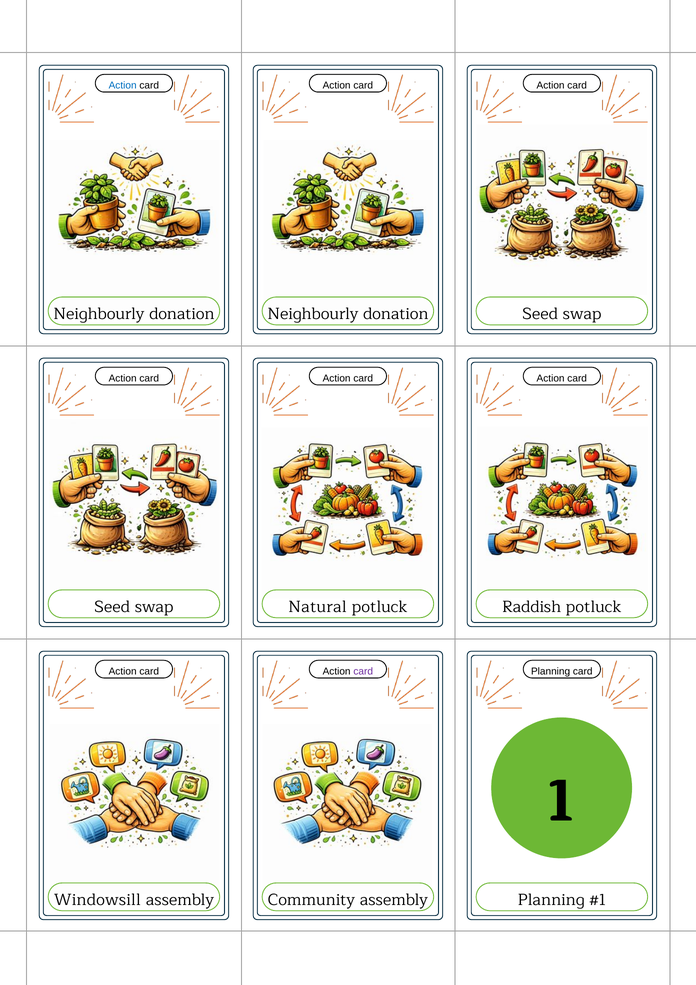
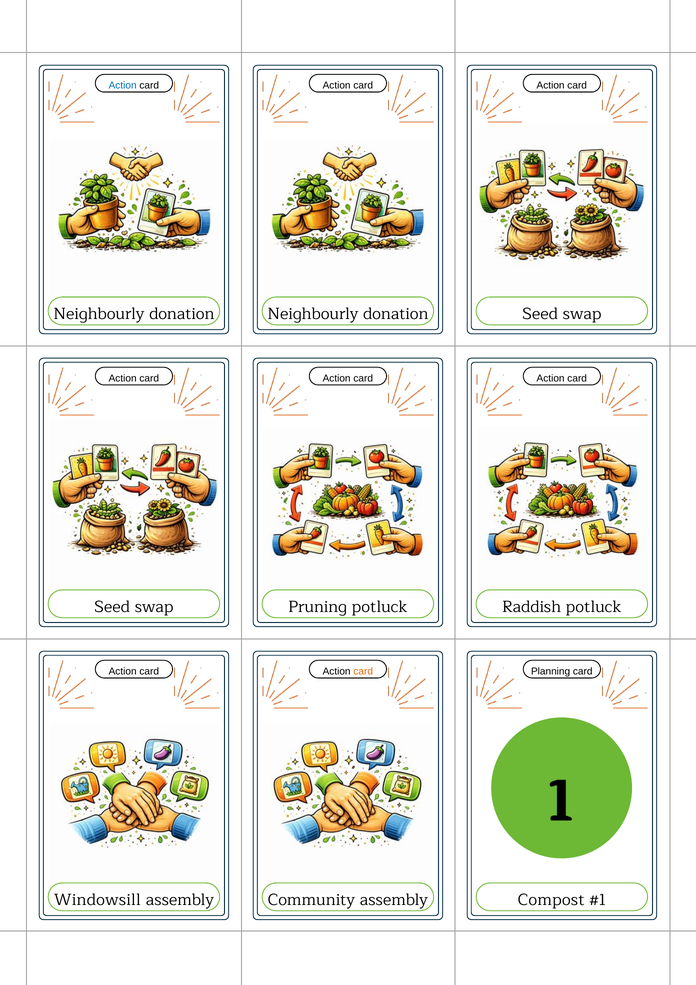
Natural: Natural -> Pruning (318, 606)
card colour: purple -> orange (363, 671)
assembly Planning: Planning -> Compost (551, 899)
